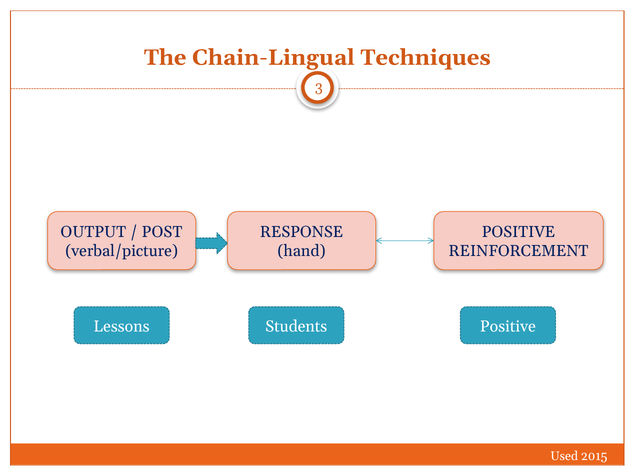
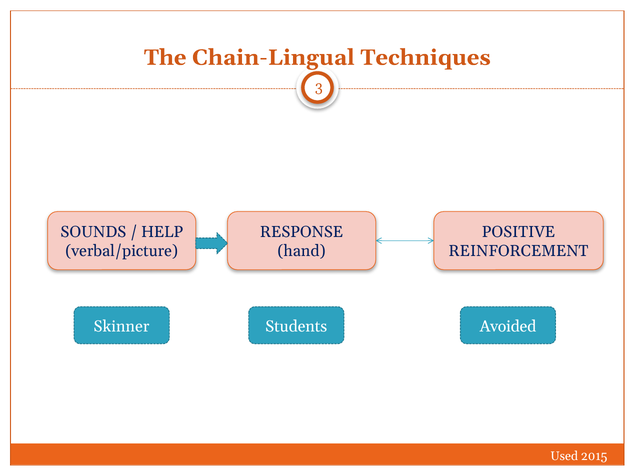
OUTPUT: OUTPUT -> SOUNDS (93, 232)
POST: POST -> HELP (162, 232)
Lessons: Lessons -> Skinner (122, 327)
Students Positive: Positive -> Avoided (508, 327)
